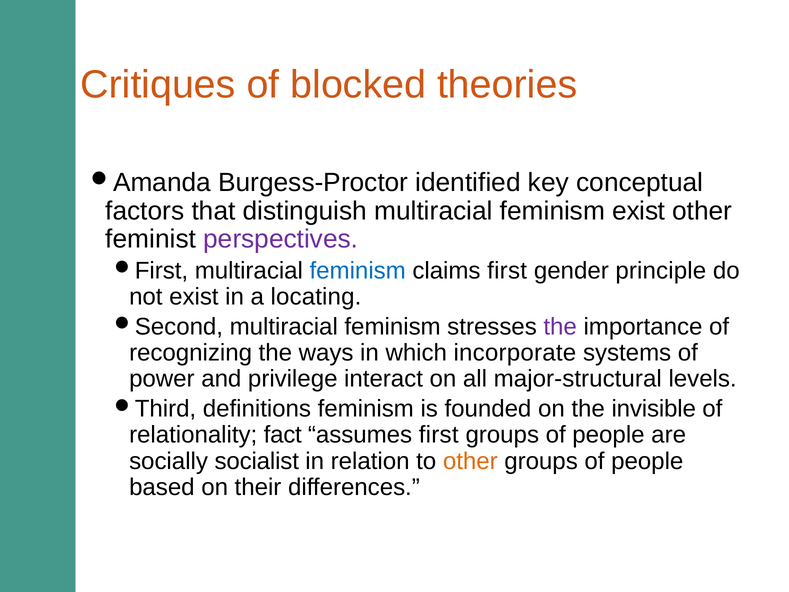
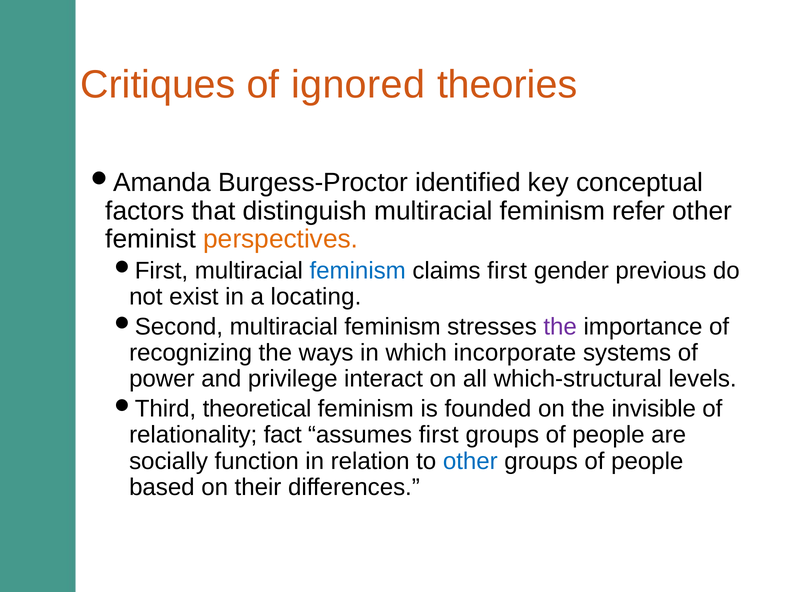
blocked: blocked -> ignored (358, 85)
feminism exist: exist -> refer (639, 211)
perspectives colour: purple -> orange (281, 239)
principle: principle -> previous (661, 270)
major-structural: major-structural -> which-structural (578, 379)
definitions: definitions -> theoretical (257, 409)
socialist: socialist -> function (257, 461)
other colour: orange -> blue (470, 461)
